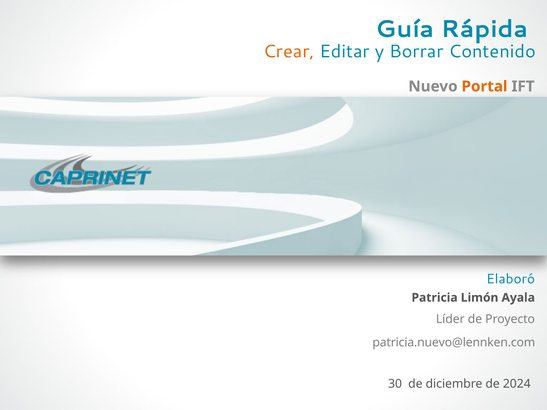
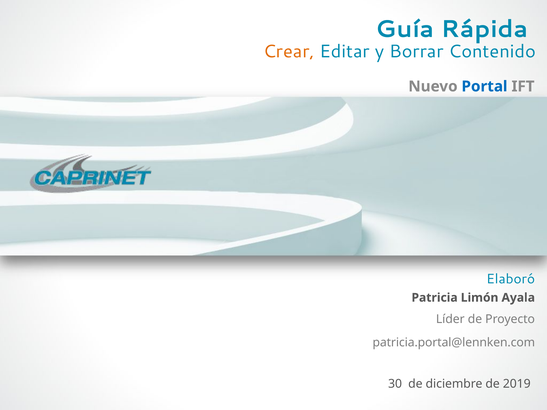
Portal colour: orange -> blue (485, 86)
patricia.nuevo@lennken.com: patricia.nuevo@lennken.com -> patricia.portal@lennken.com (454, 343)
2024: 2024 -> 2019 (517, 384)
